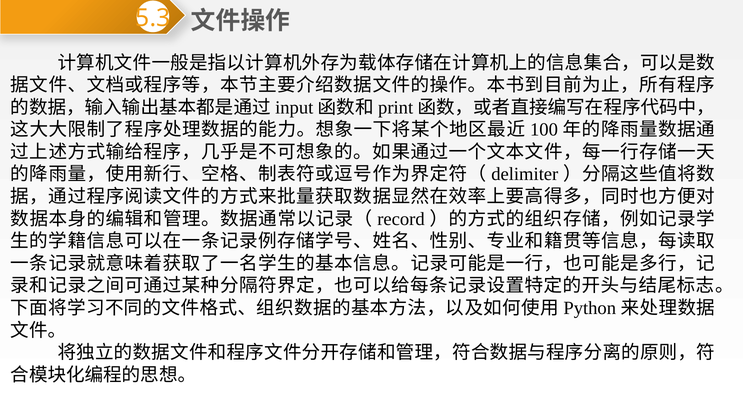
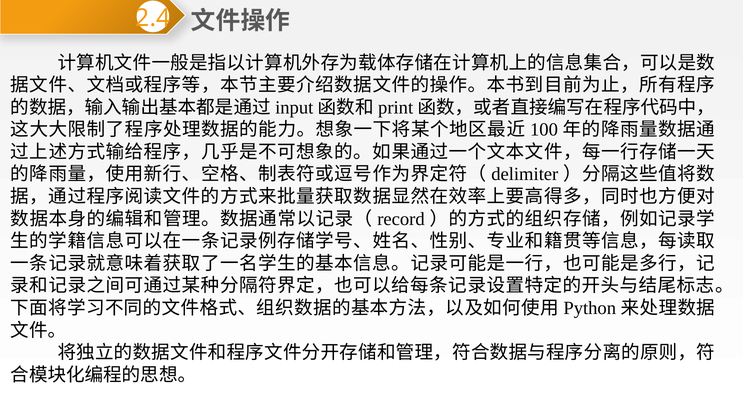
5.3: 5.3 -> 2.4 (153, 18)
